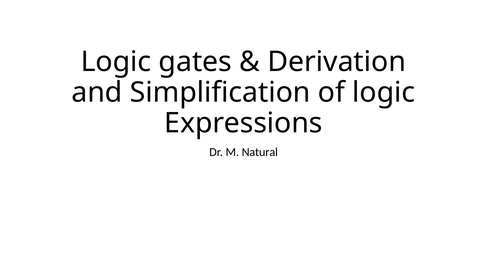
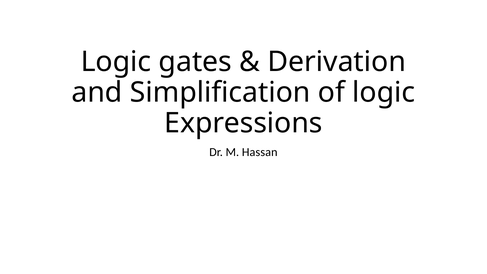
Natural: Natural -> Hassan (260, 152)
